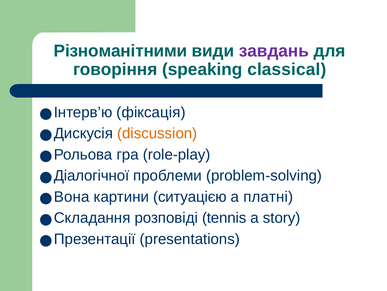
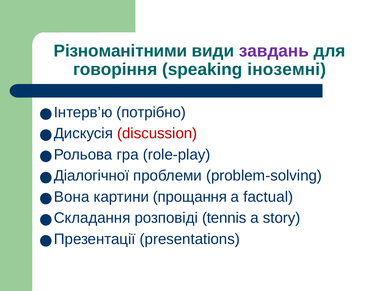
classical: classical -> іноземні (287, 69)
фіксація: фіксація -> потрібно (151, 112)
discussion colour: orange -> red (157, 133)
ситуацією: ситуацією -> прощання (190, 196)
платні: платні -> factual (268, 196)
